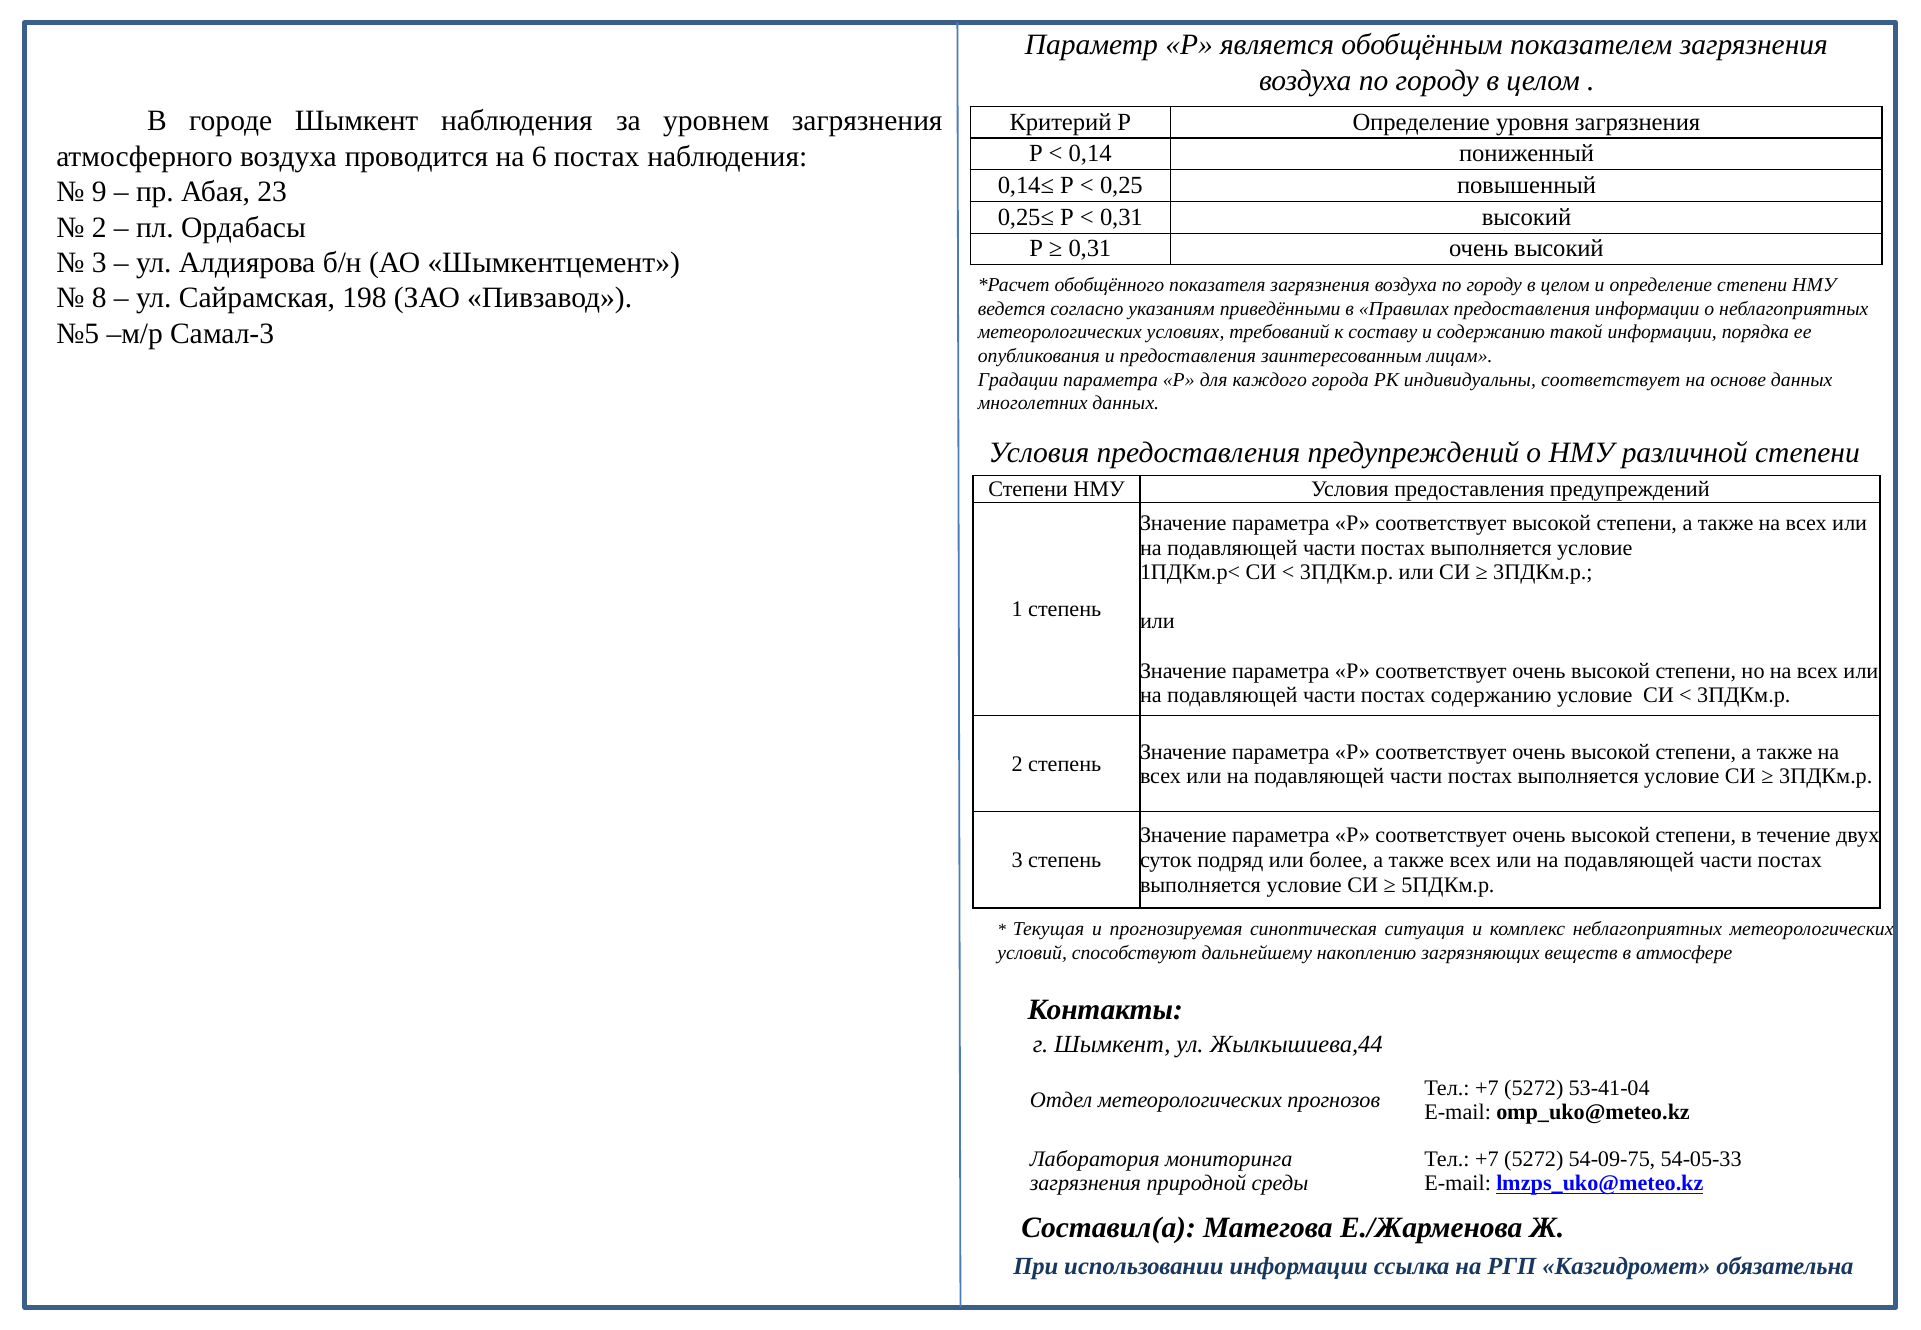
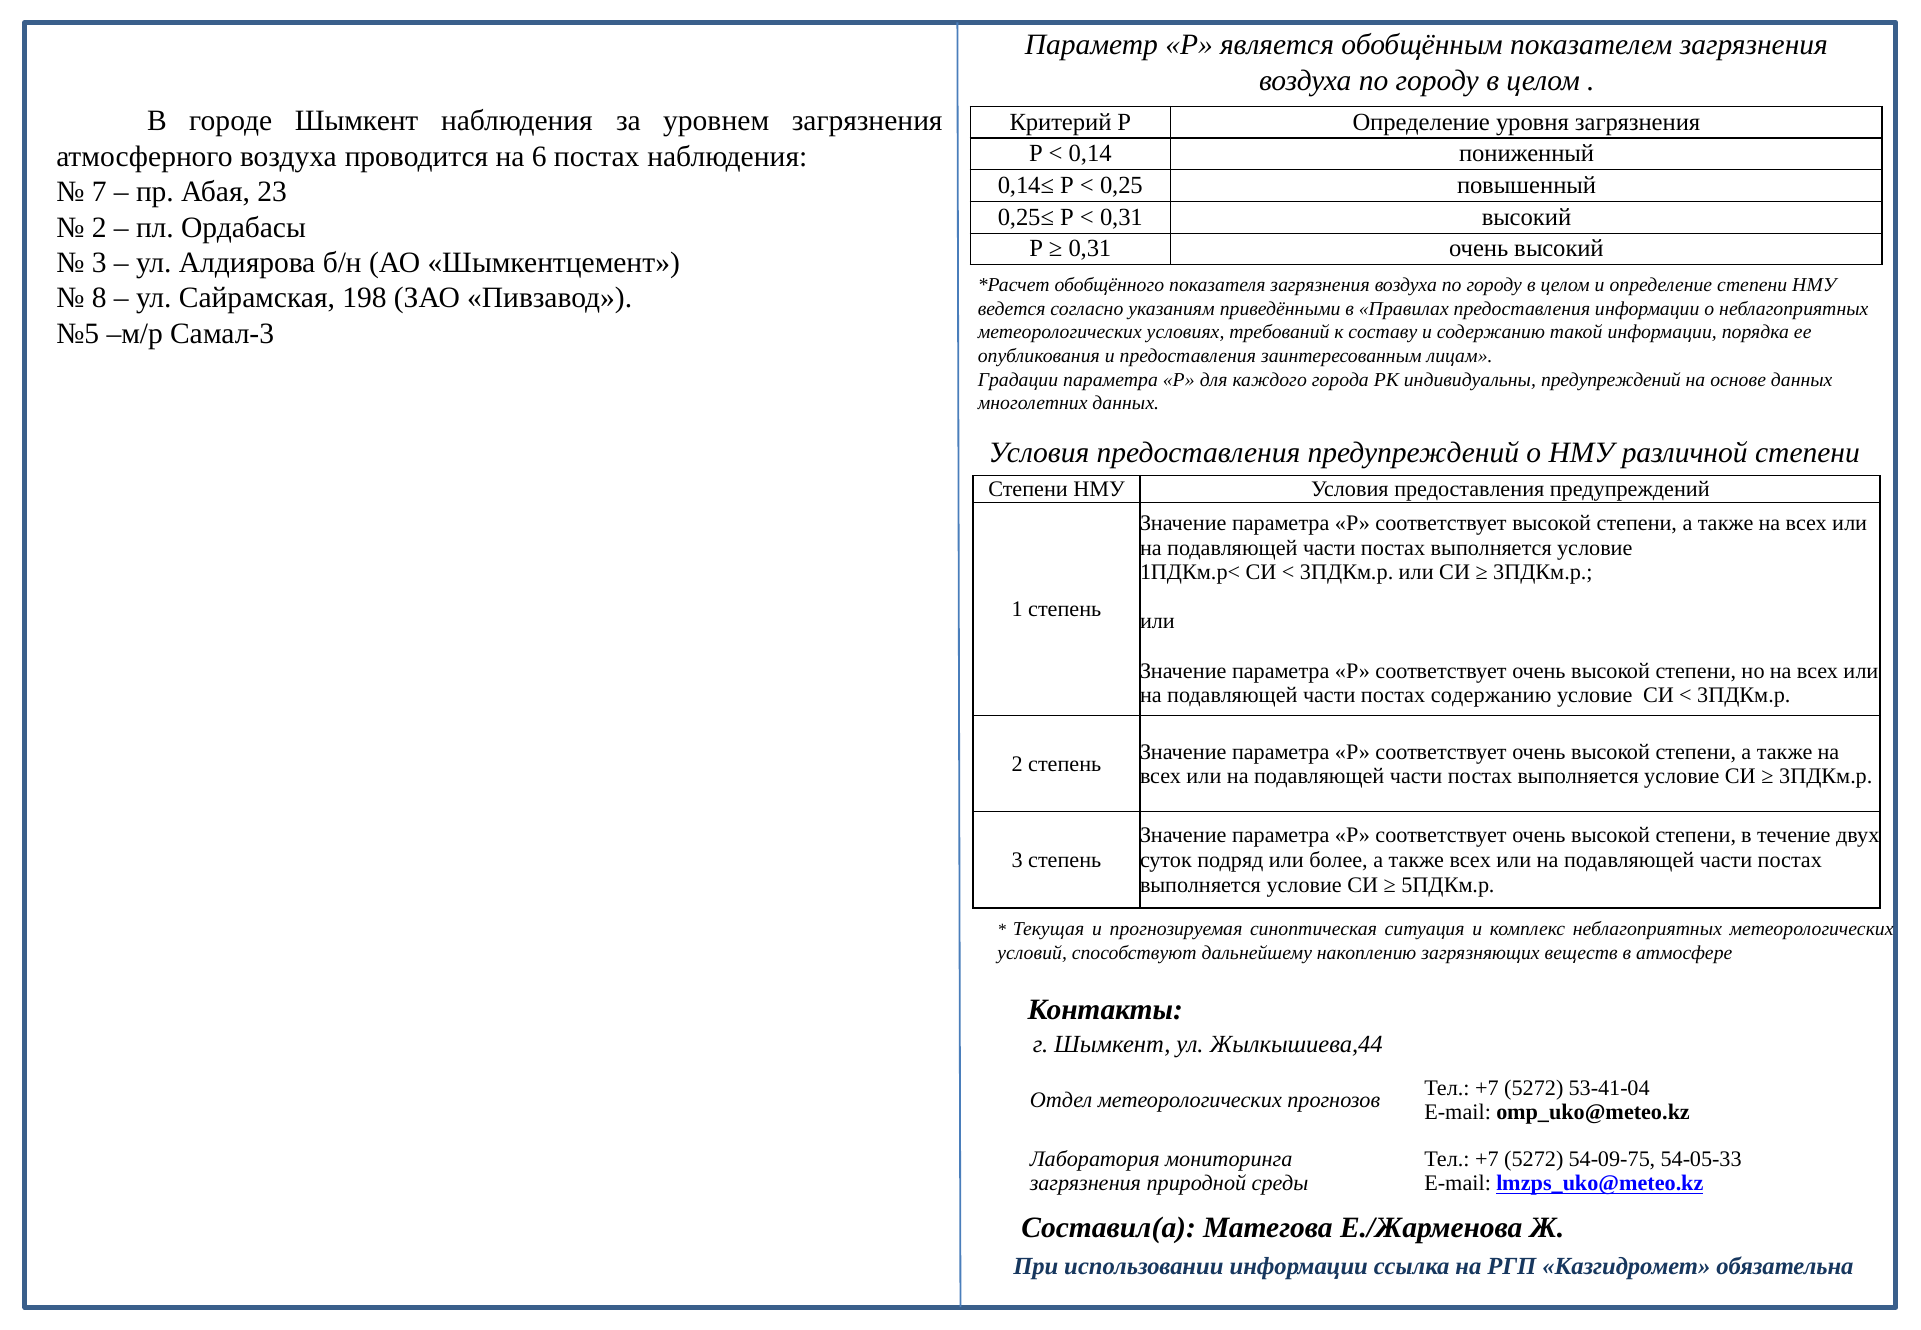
9: 9 -> 7 (99, 192)
индивидуальны соответствует: соответствует -> предупреждений (1611, 380)
